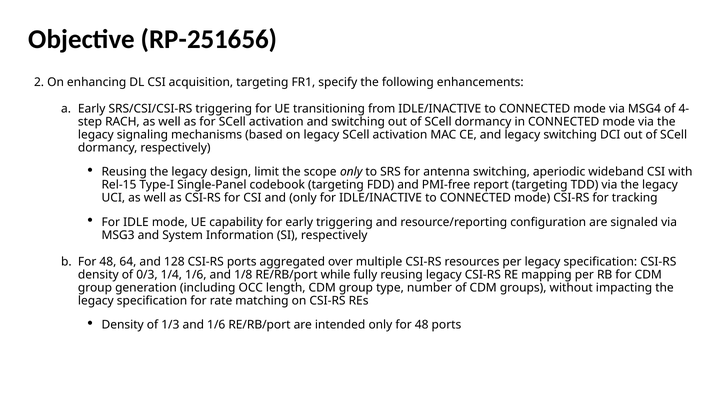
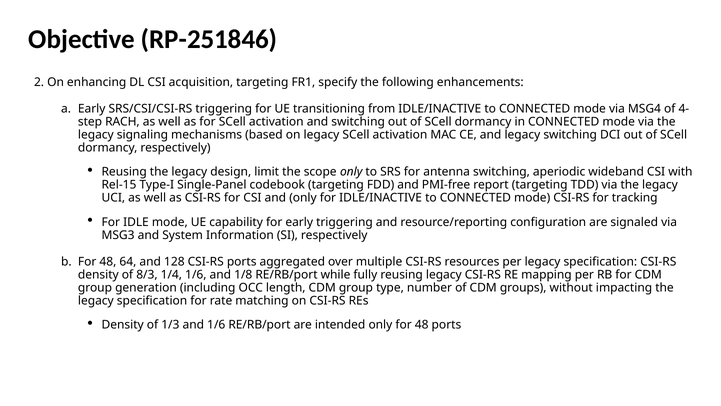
RP-251656: RP-251656 -> RP-251846 (209, 40)
0/3: 0/3 -> 8/3 (147, 274)
